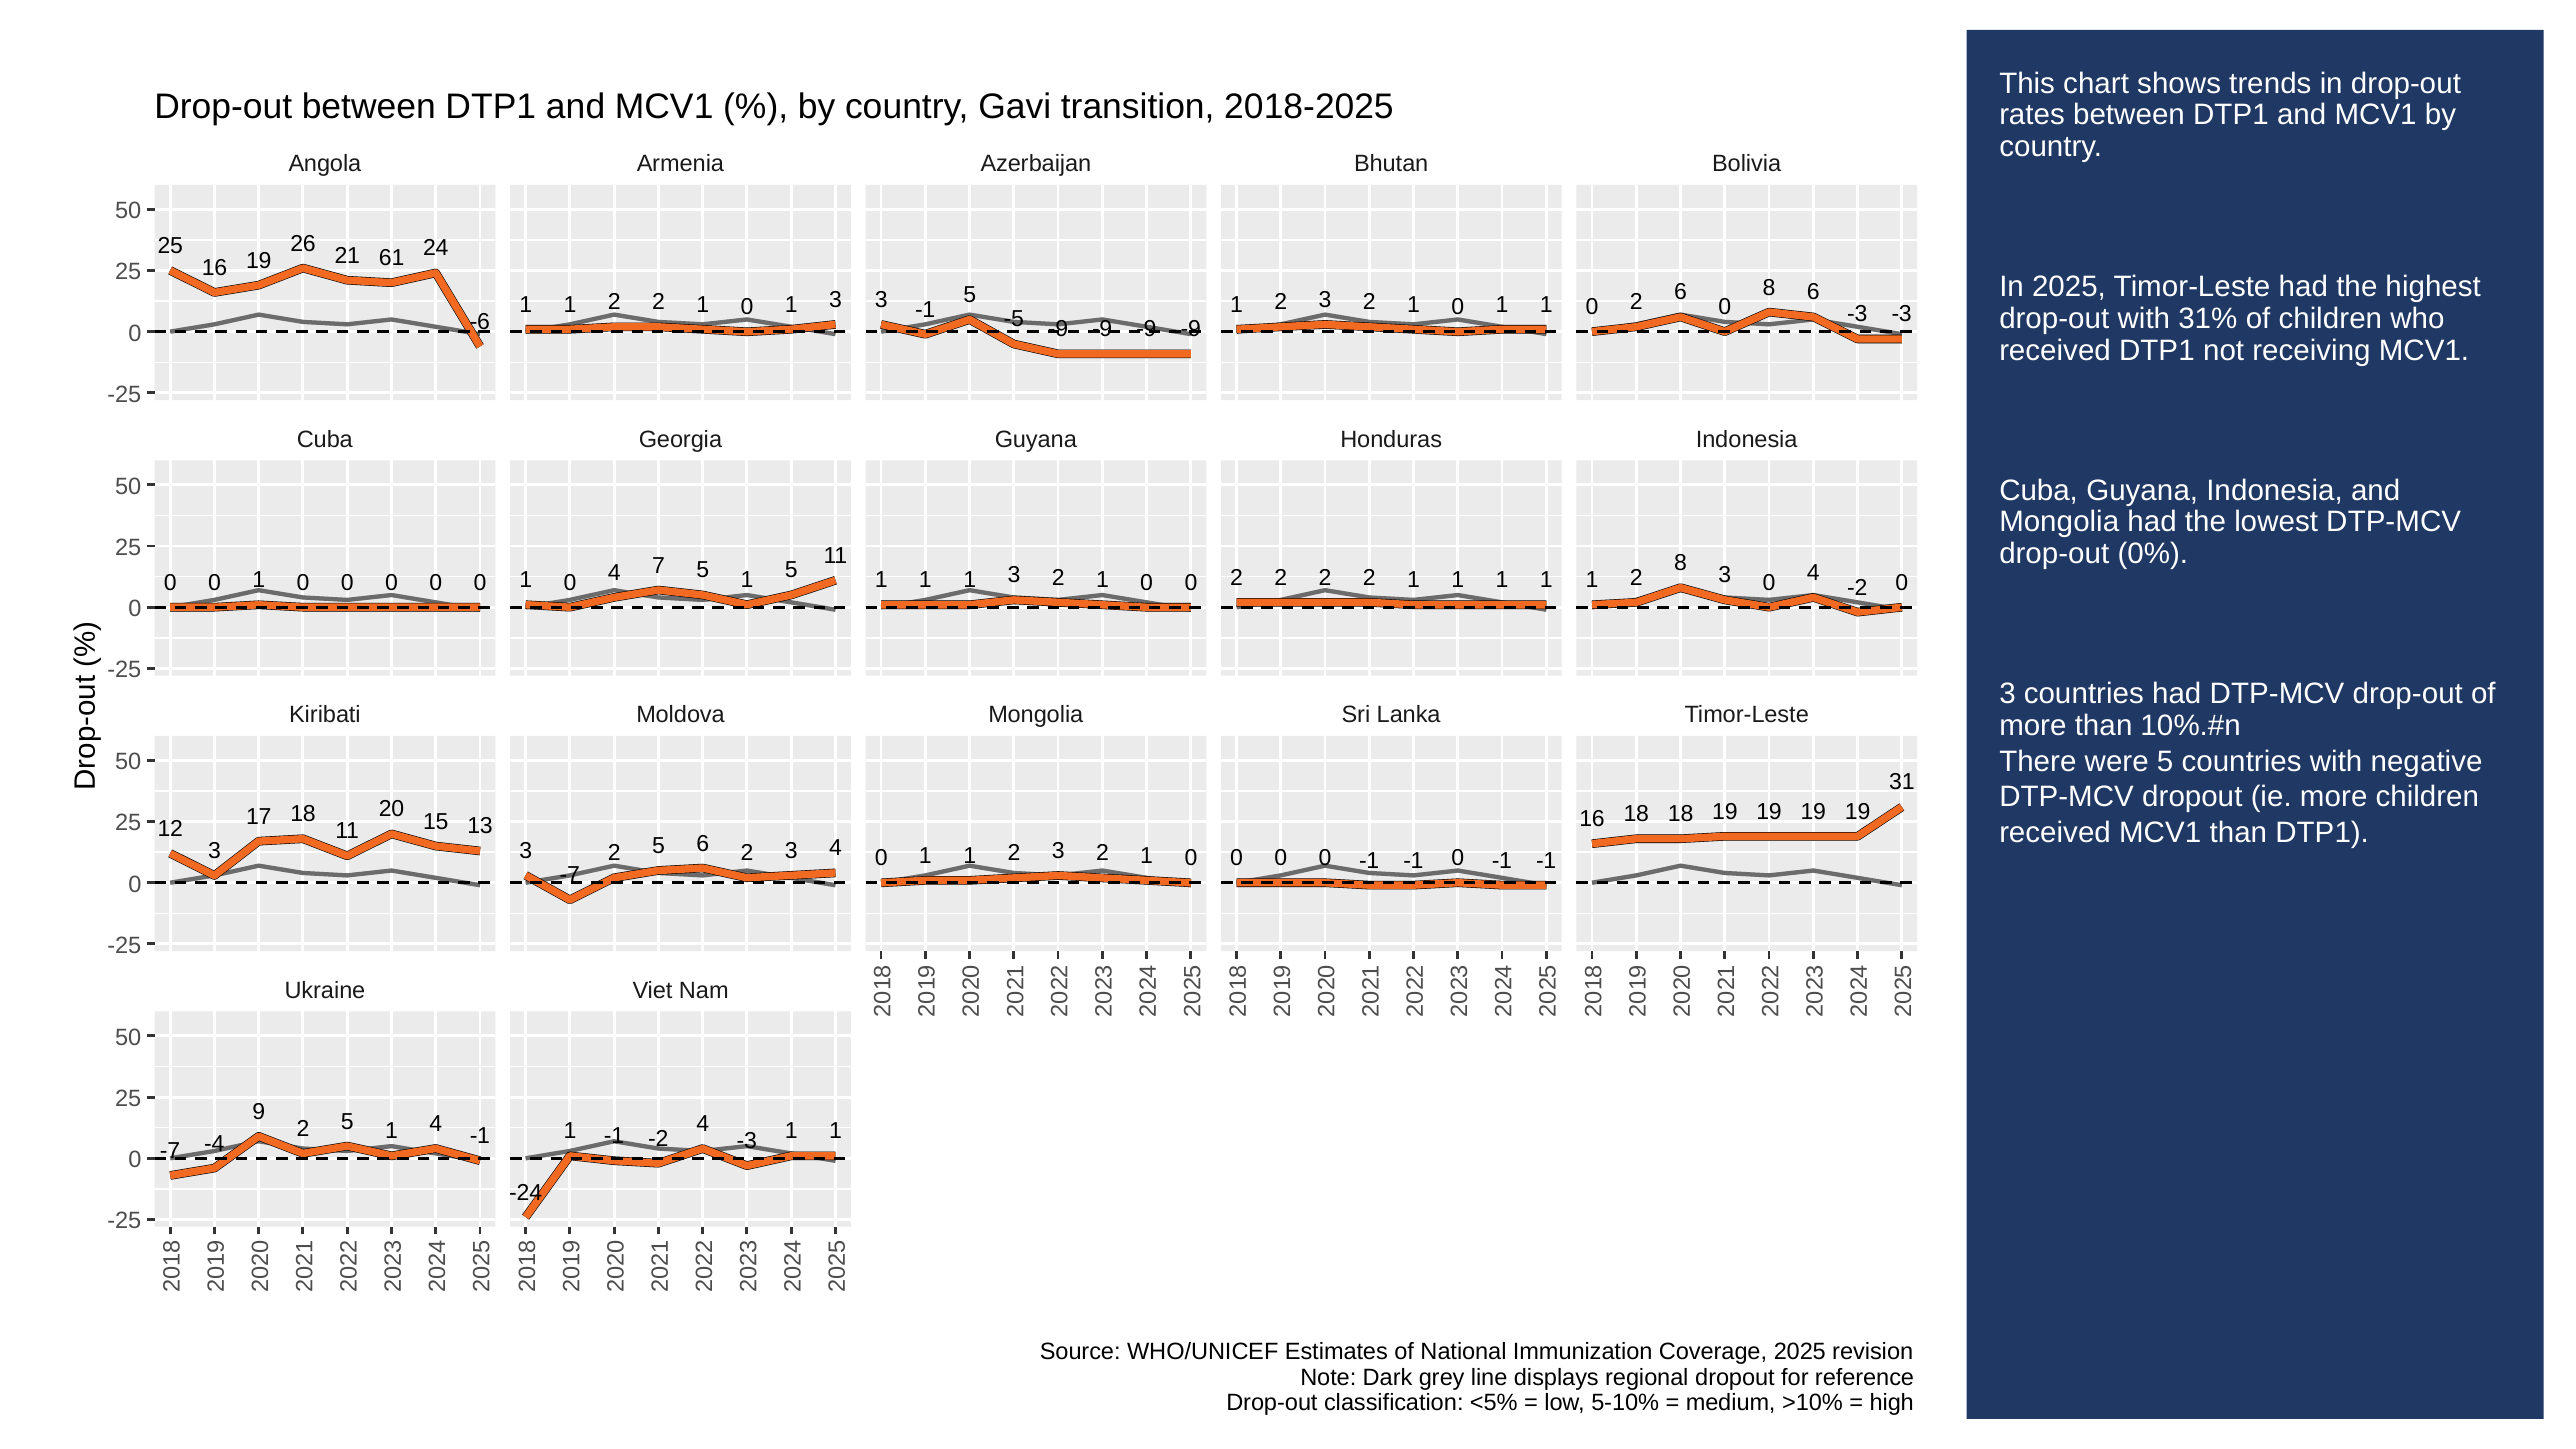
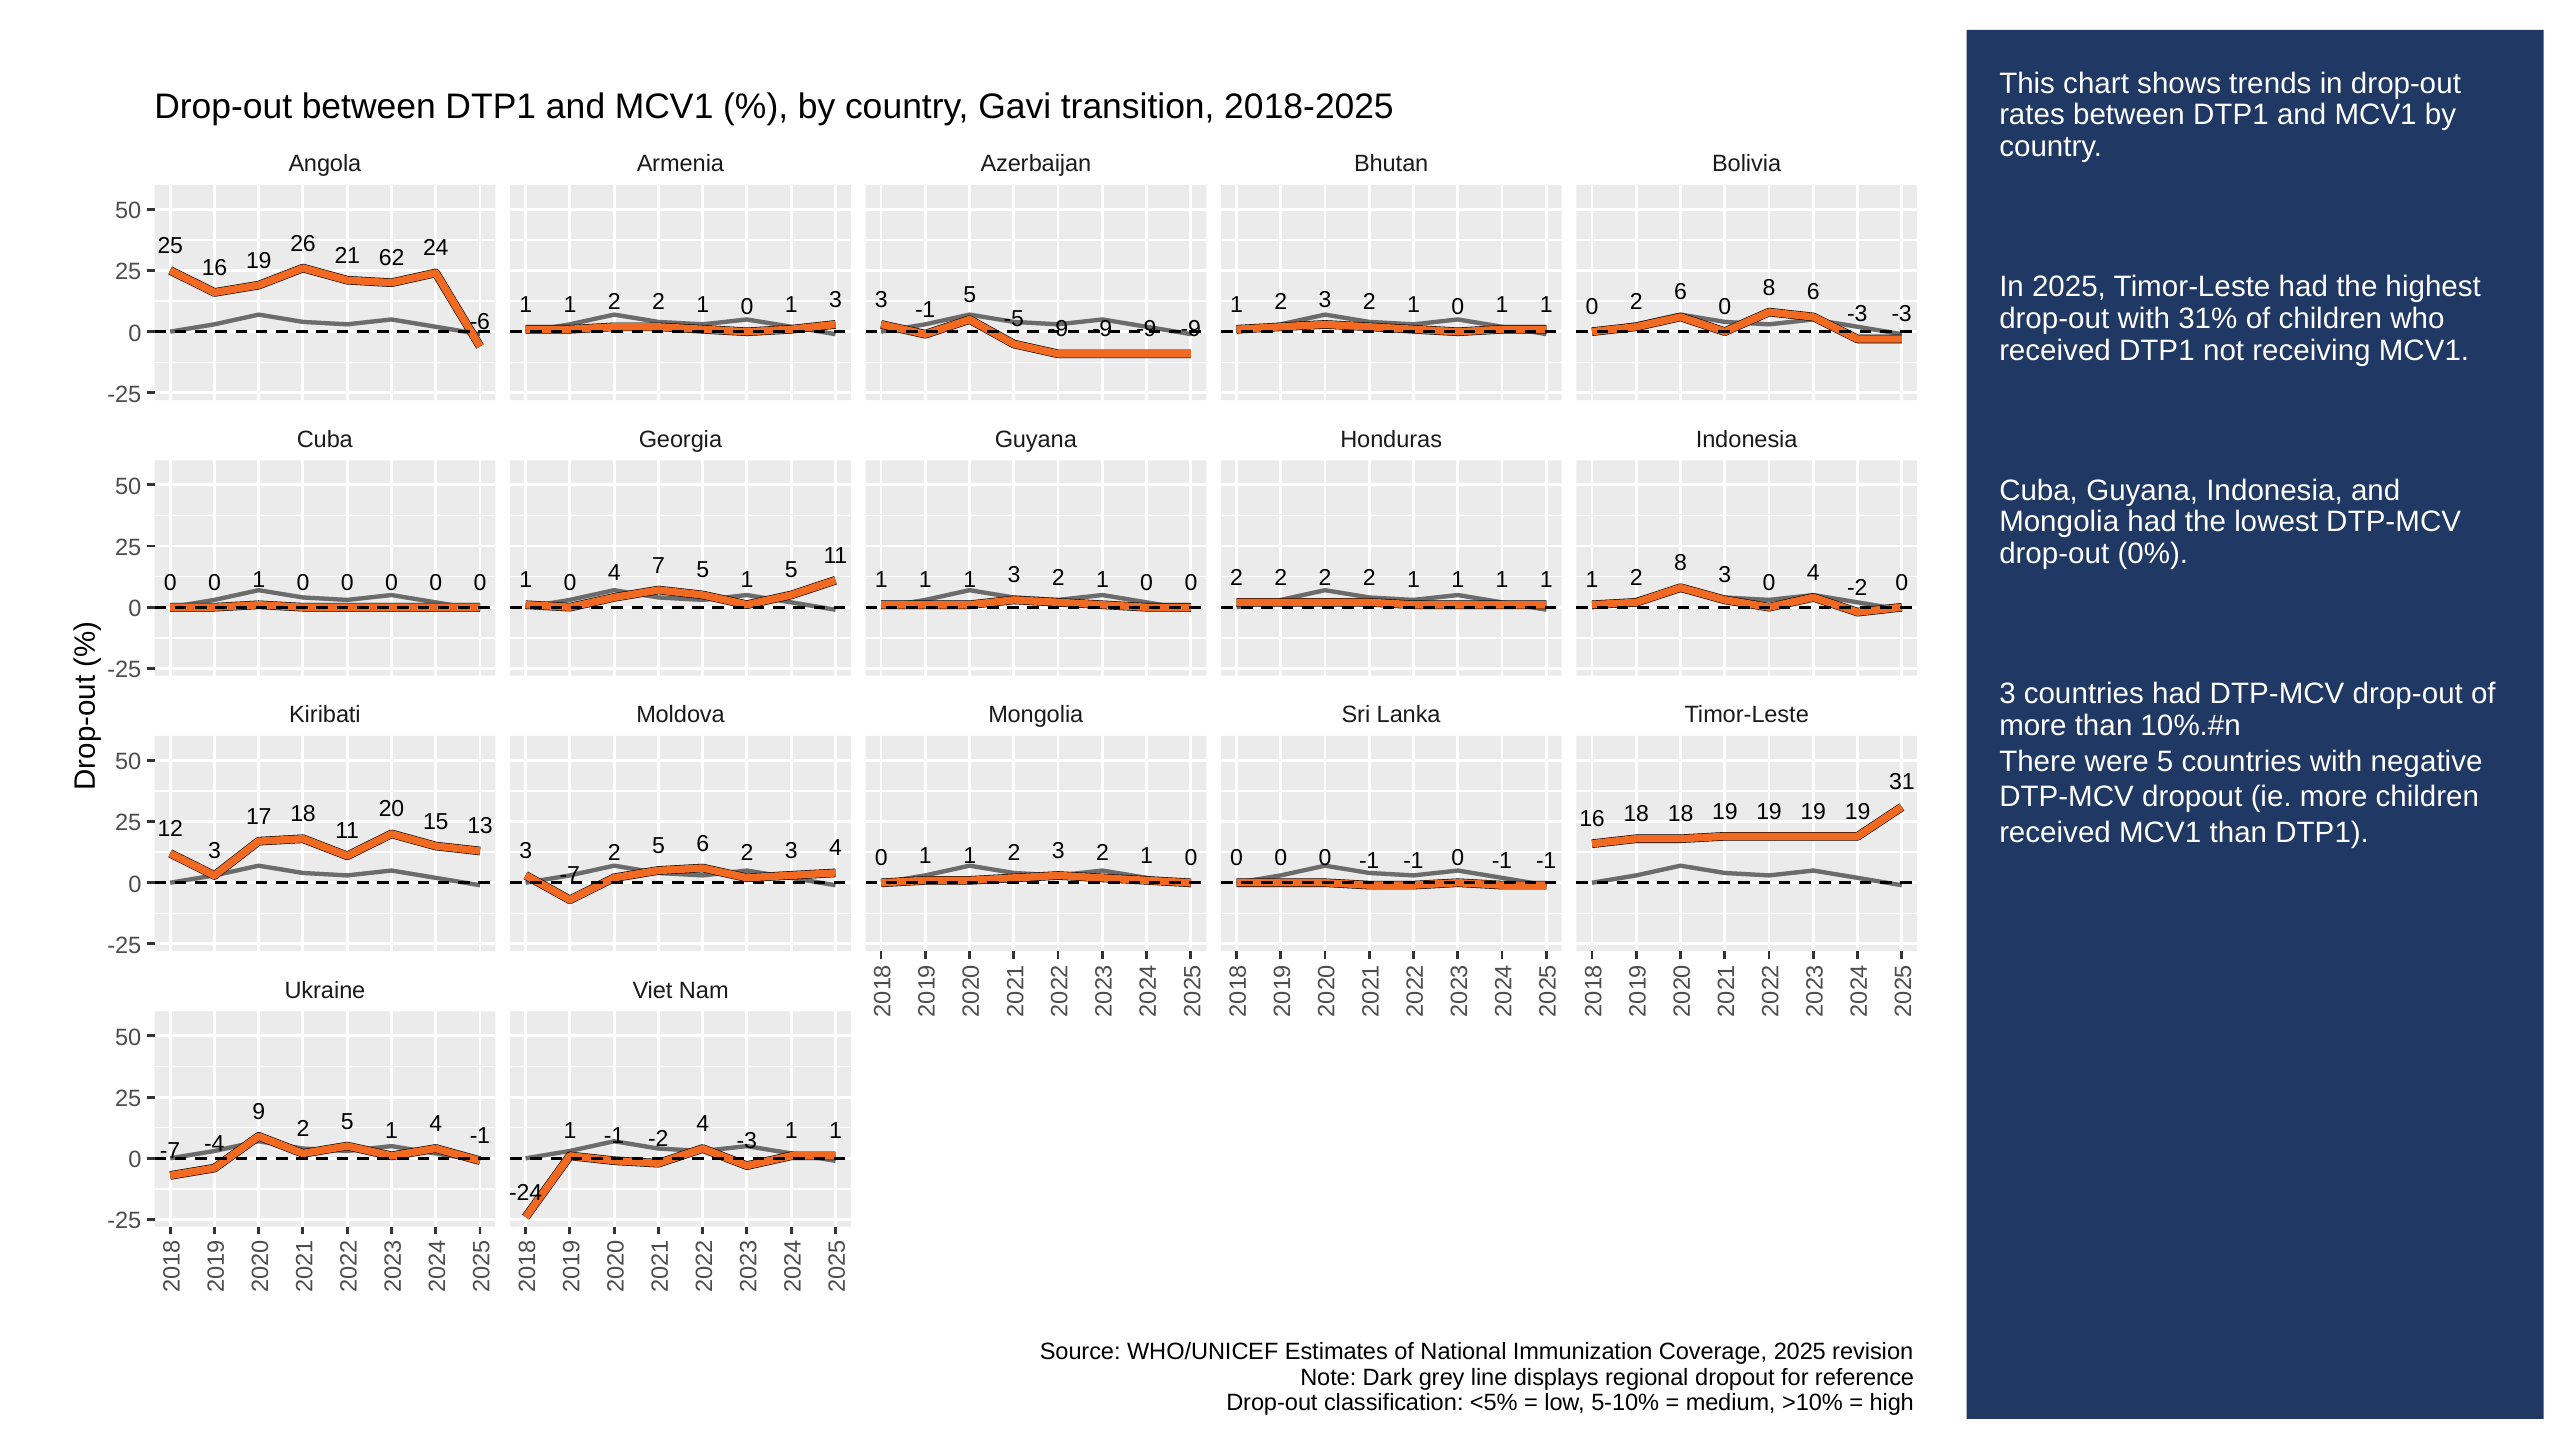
61: 61 -> 62 (392, 258)
